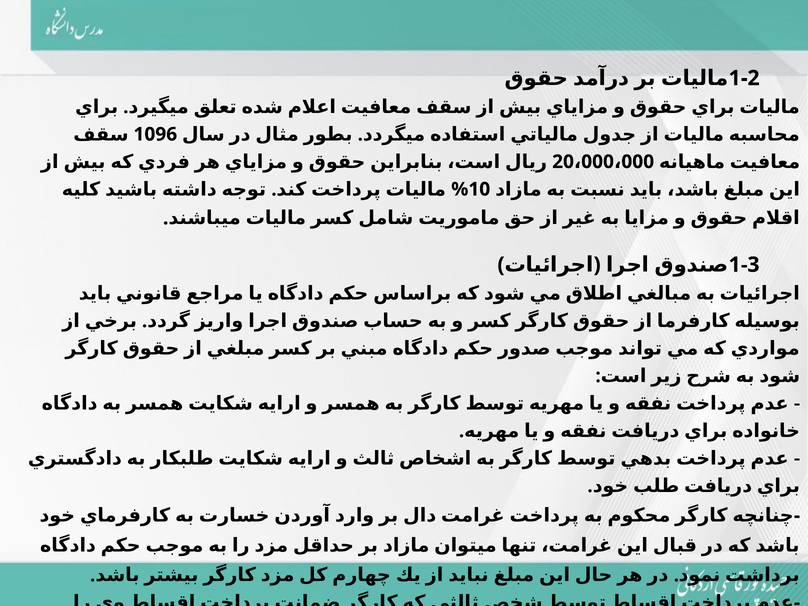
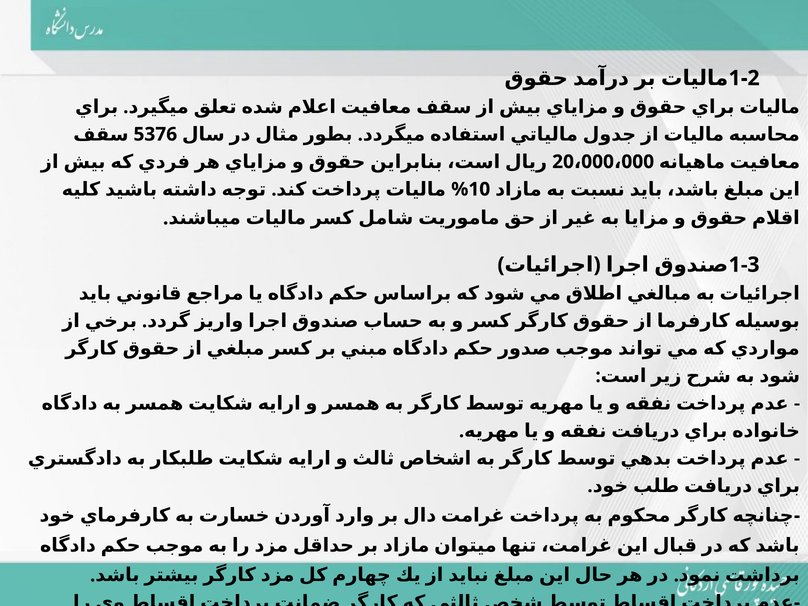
1096: 1096 -> 5376 (155, 134)
